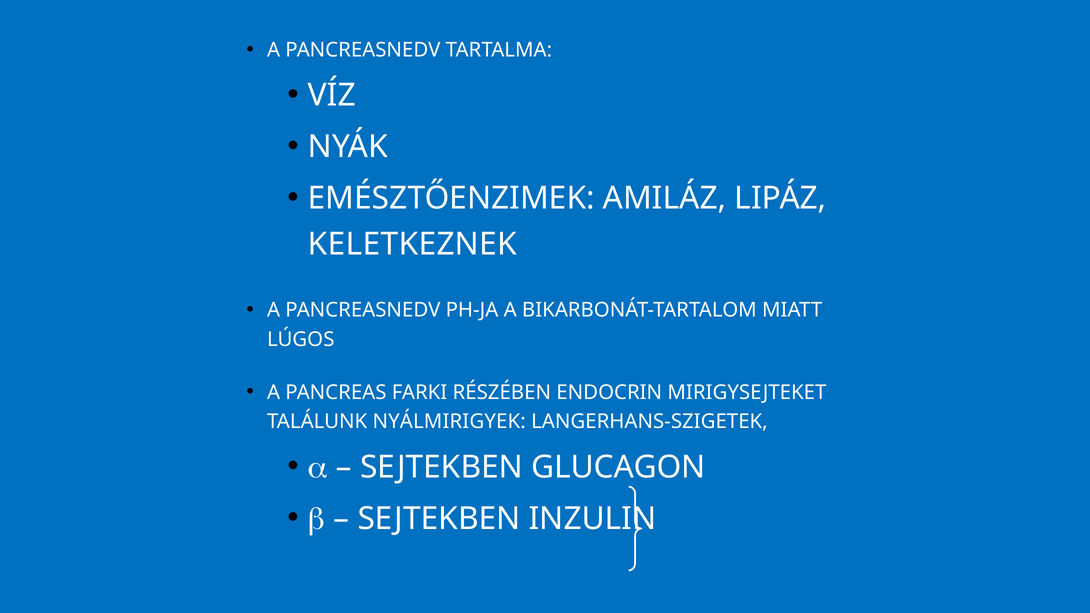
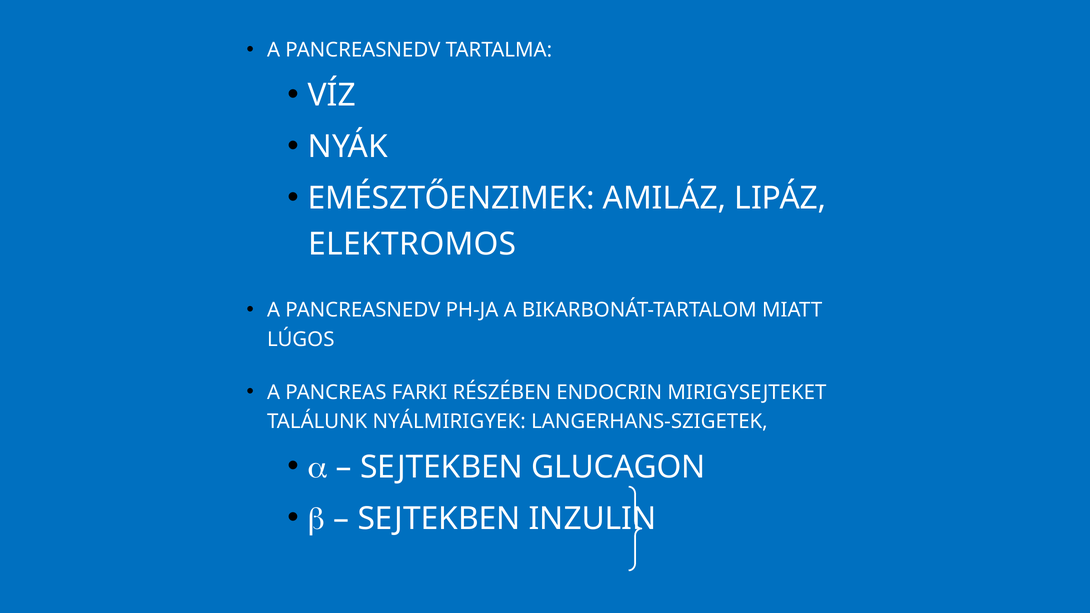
KELETKEZNEK: KELETKEZNEK -> ELEKTROMOS (412, 244)
